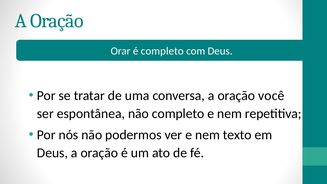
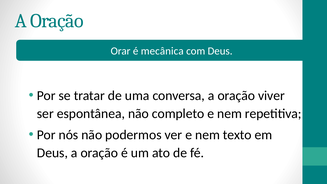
é completo: completo -> mecânica (162, 51)
você: você -> viver (271, 96)
